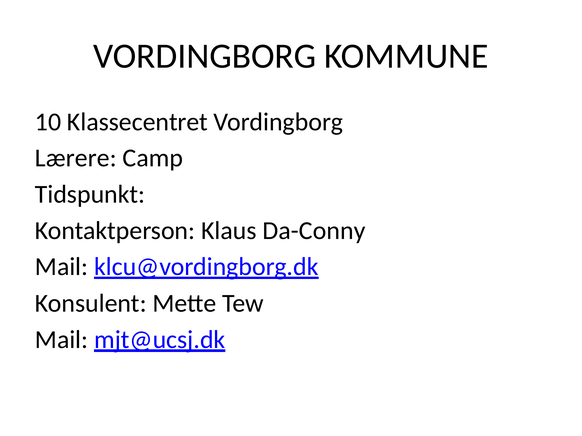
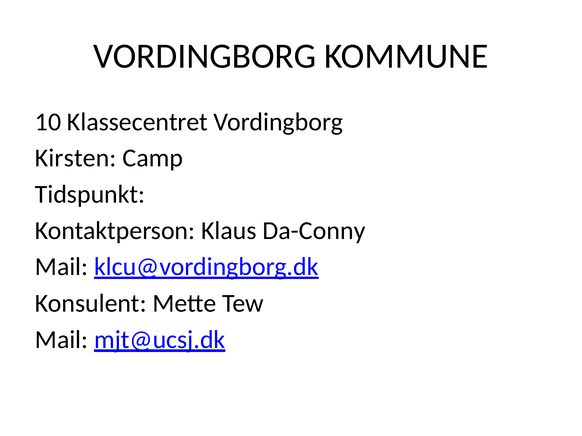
Lærere: Lærere -> Kirsten (76, 158)
